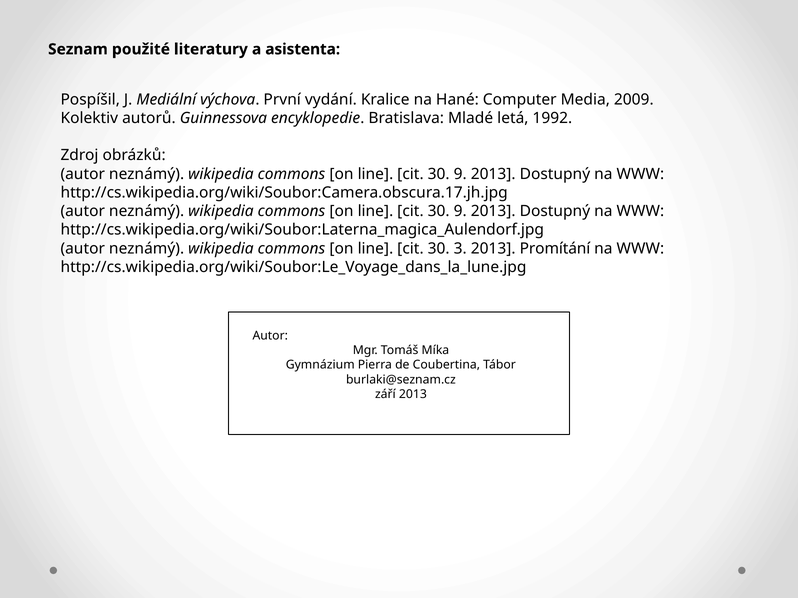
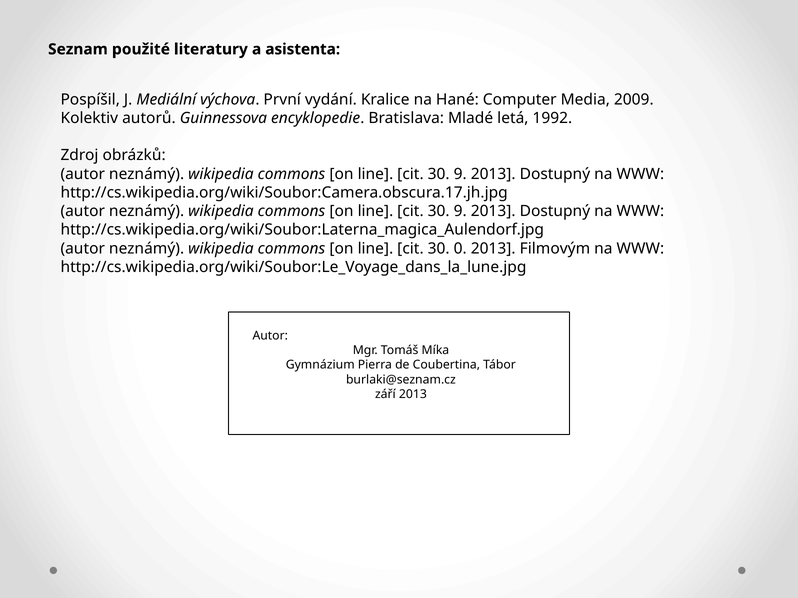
3: 3 -> 0 (460, 249)
Promítání: Promítání -> Filmovým (555, 249)
